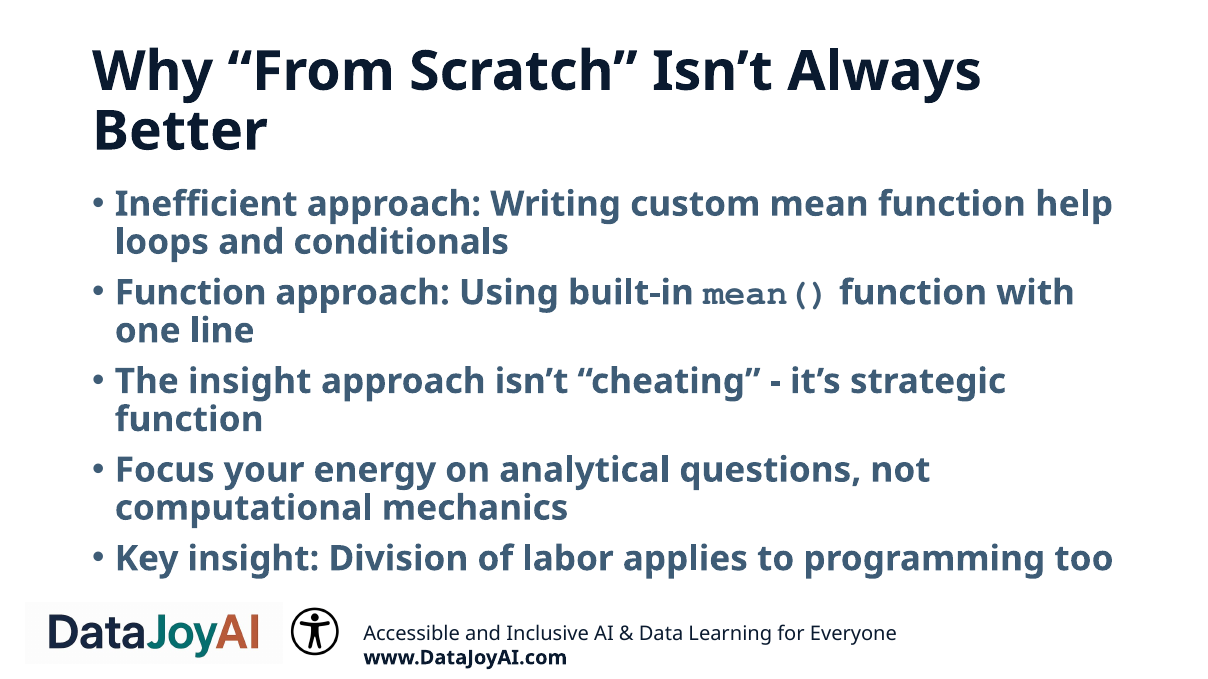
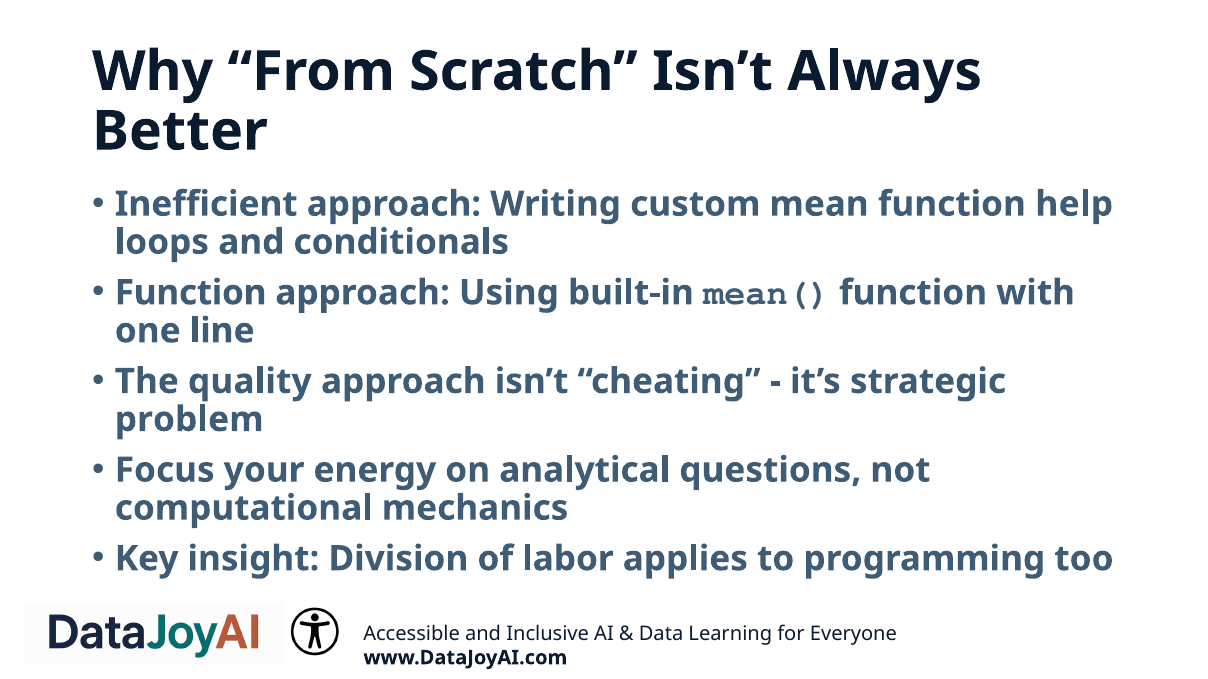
The insight: insight -> quality (250, 382)
function: function -> problem (189, 420)
